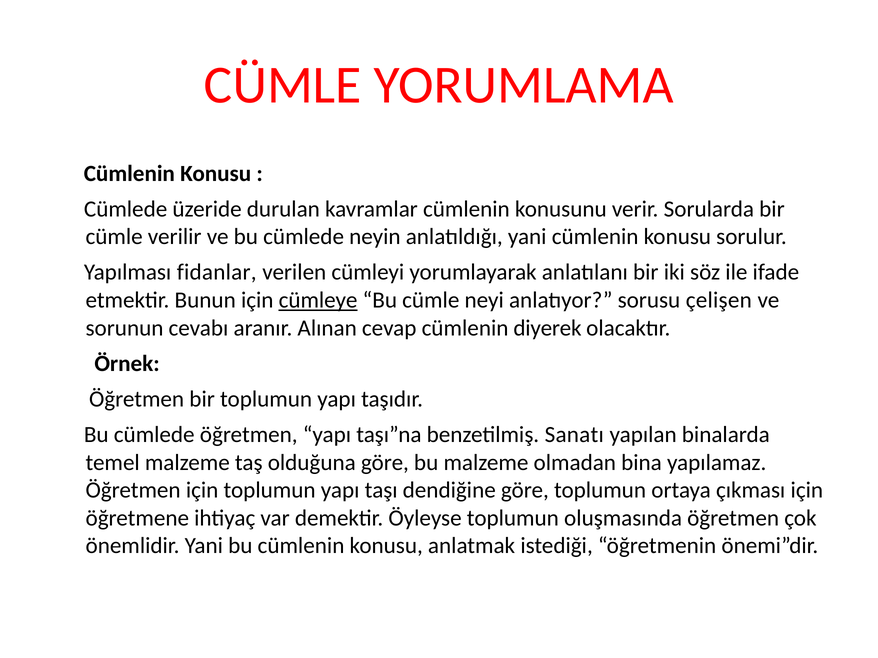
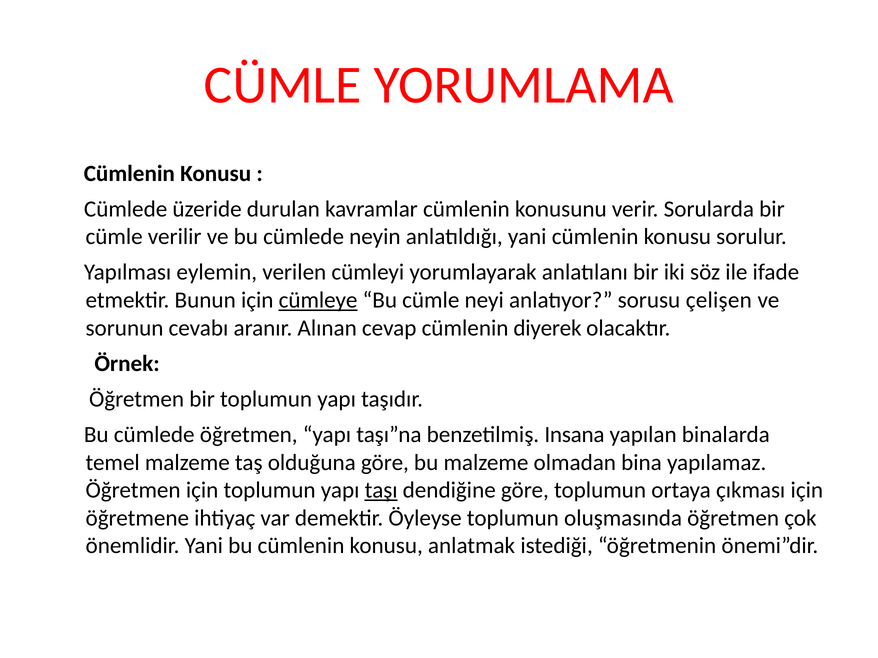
fidanlar: fidanlar -> eylemin (217, 273)
Sanatı: Sanatı -> Insana (574, 435)
taşı underline: none -> present (381, 491)
